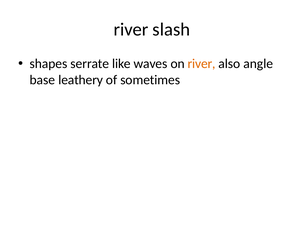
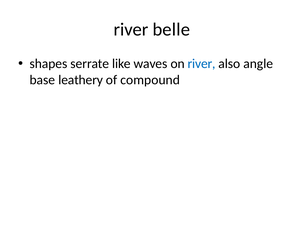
slash: slash -> belle (171, 29)
river colour: orange -> blue (202, 64)
sometimes: sometimes -> compound (150, 80)
